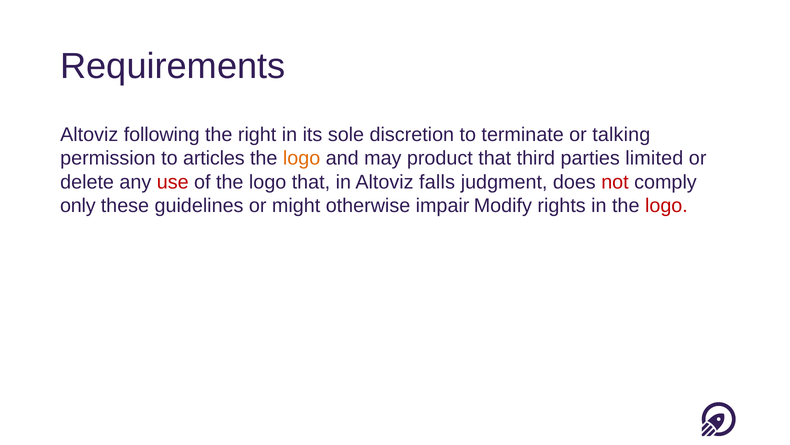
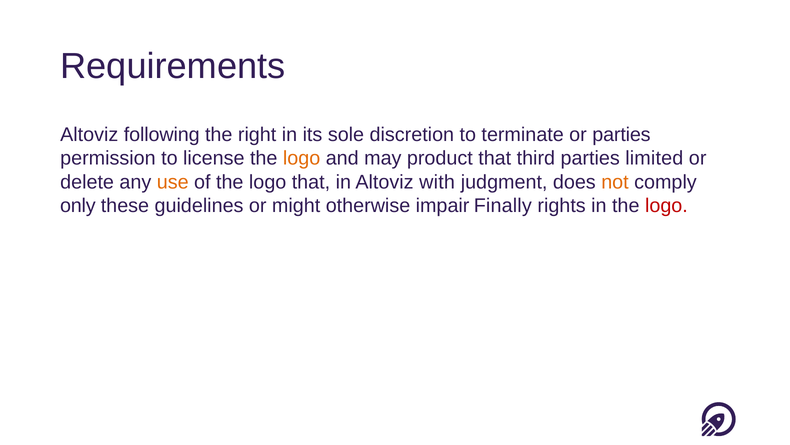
or talking: talking -> parties (621, 134)
articles: articles -> license (214, 158)
use colour: red -> orange (173, 182)
falls: falls -> with (437, 182)
not colour: red -> orange (615, 182)
Modify: Modify -> Finally (503, 206)
